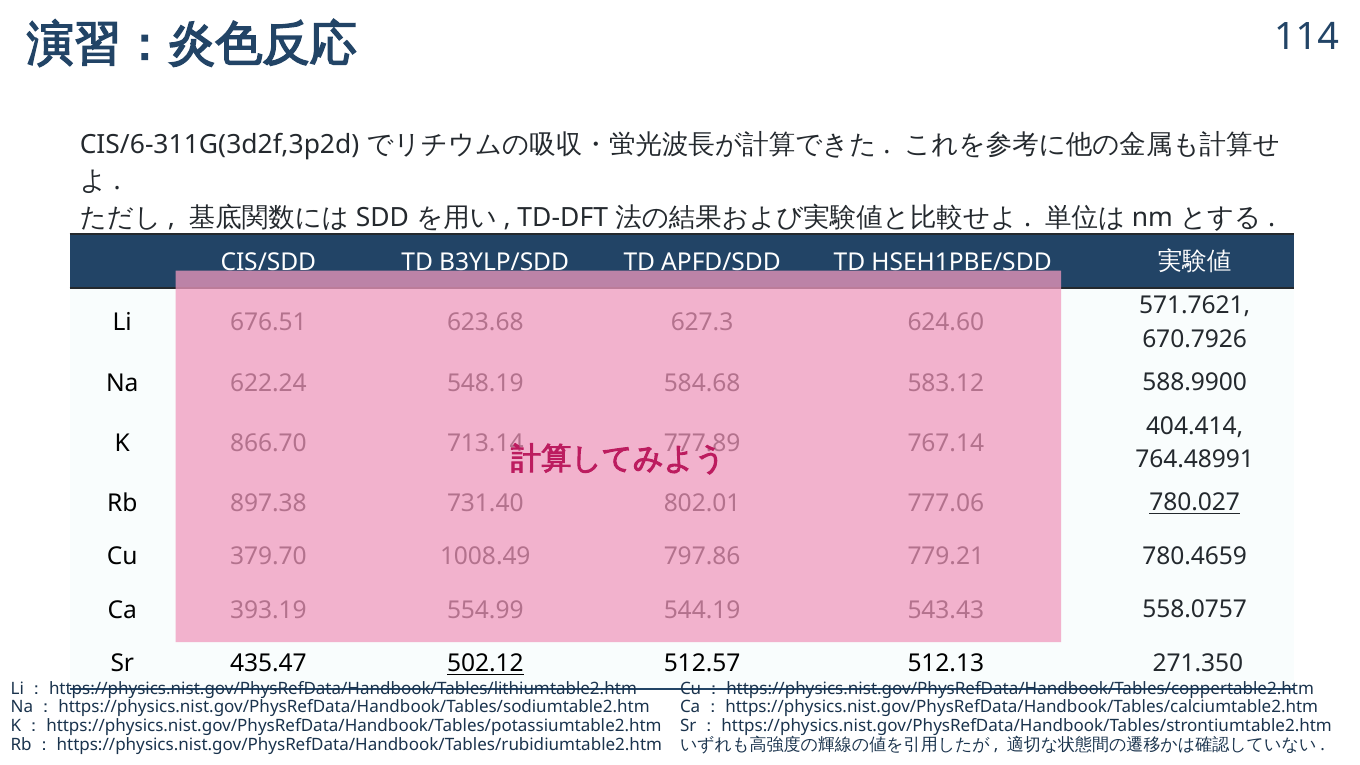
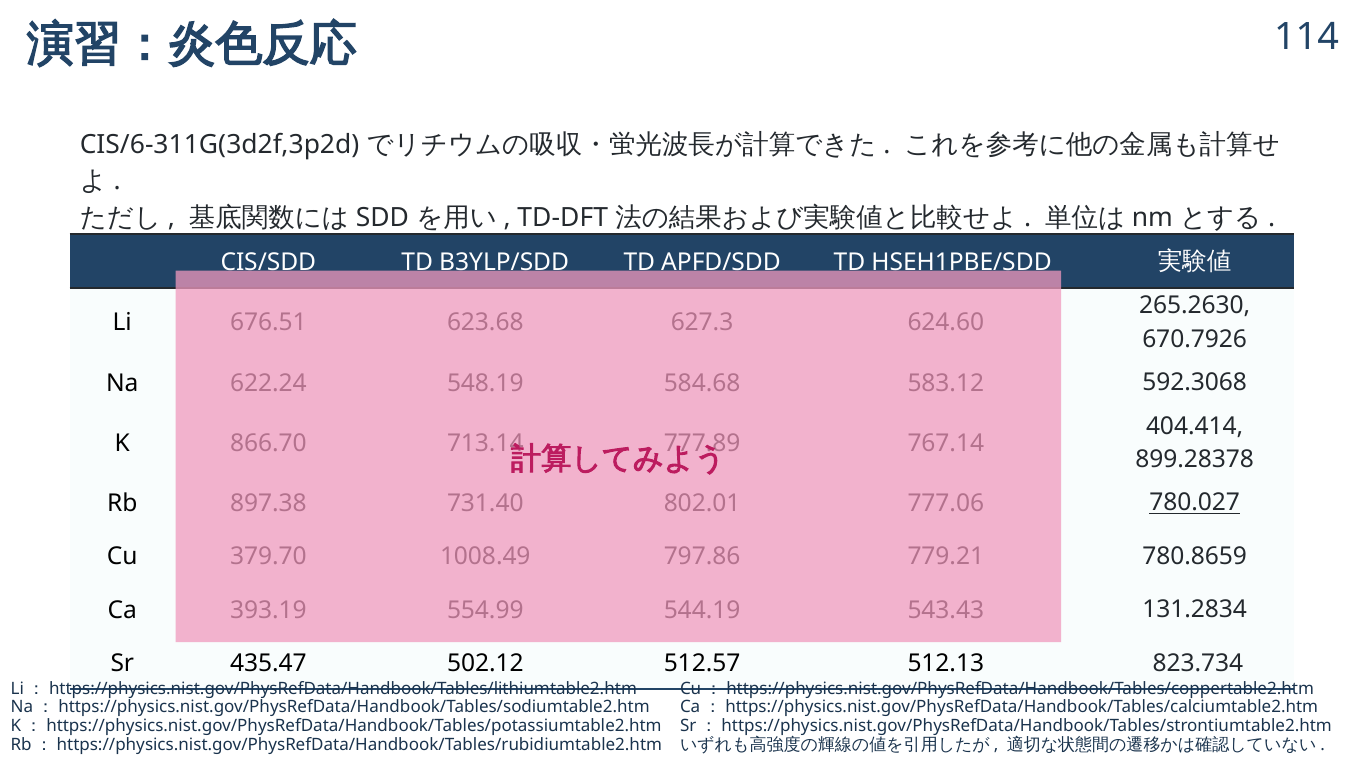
571.7621: 571.7621 -> 265.2630 (1195, 306)
588.9900: 588.9900 -> 592.3068 (1195, 382)
764.48991: 764.48991 -> 899.28378 (1195, 459)
780.4659: 780.4659 -> 780.8659 (1195, 556)
558.0757: 558.0757 -> 131.2834 (1195, 610)
502.12 underline: present -> none (485, 664)
271.350: 271.350 -> 823.734 (1198, 663)
